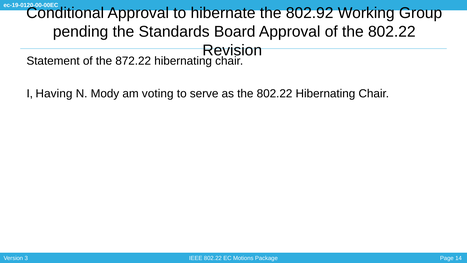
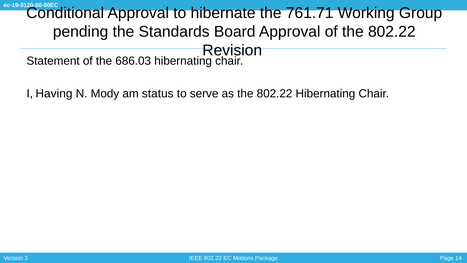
802.92: 802.92 -> 761.71 (310, 13)
872.22: 872.22 -> 686.03 (133, 61)
voting: voting -> status (158, 94)
